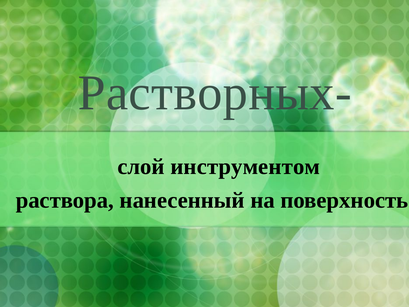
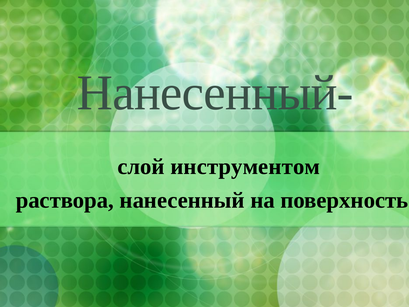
Растворных-: Растворных- -> Нанесенный- (215, 93)
